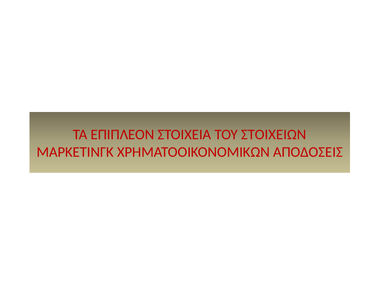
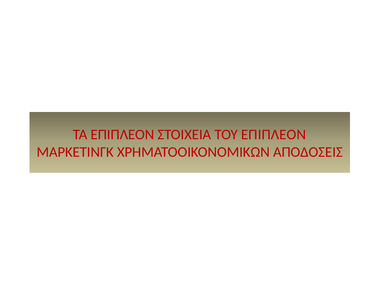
ΤΟΥ ΣΤΟΙΧΕΙΩΝ: ΣΤΟΙΧΕΙΩΝ -> ΕΠΙΠΛΕΟΝ (274, 134)
